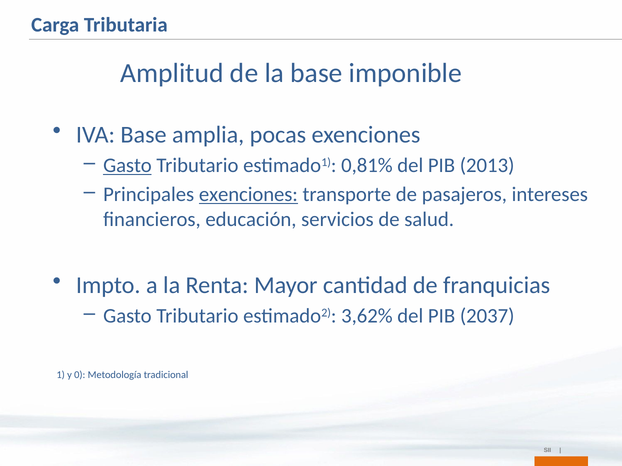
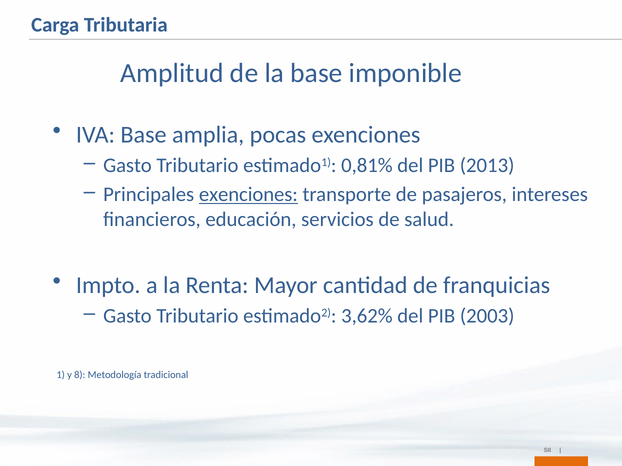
Gasto underline: present -> none (127, 166)
2037: 2037 -> 2003 (487, 316)
0: 0 -> 8 (80, 375)
